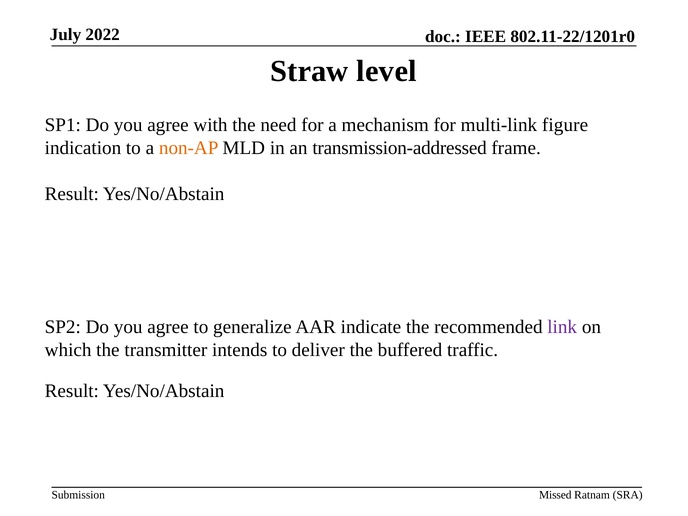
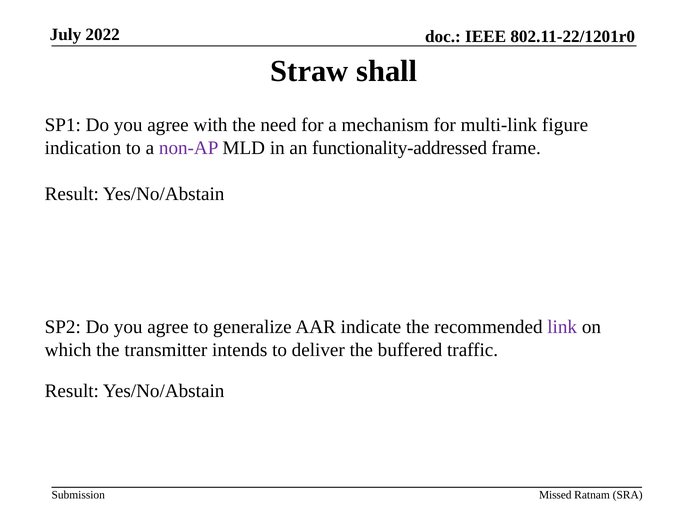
level: level -> shall (387, 71)
non-AP colour: orange -> purple (189, 148)
transmission-addressed: transmission-addressed -> functionality-addressed (400, 148)
